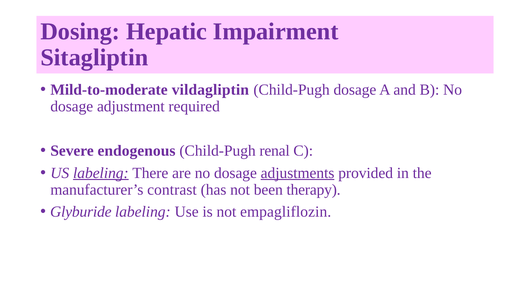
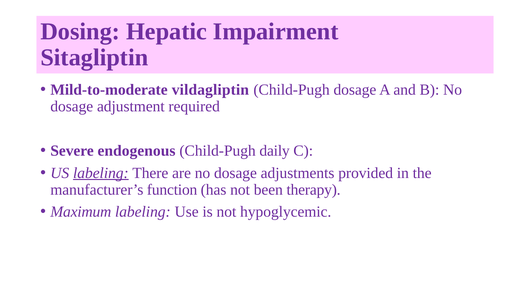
renal: renal -> daily (275, 151)
adjustments underline: present -> none (298, 173)
contrast: contrast -> function (172, 190)
Glyburide: Glyburide -> Maximum (81, 212)
empagliflozin: empagliflozin -> hypoglycemic (286, 212)
